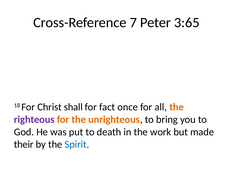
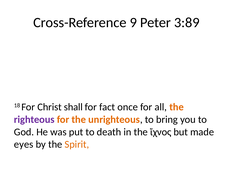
7: 7 -> 9 (133, 23)
3:65: 3:65 -> 3:89 (187, 23)
work: work -> ἴχνος (161, 132)
their: their -> eyes (24, 144)
Spirit colour: blue -> orange (77, 144)
